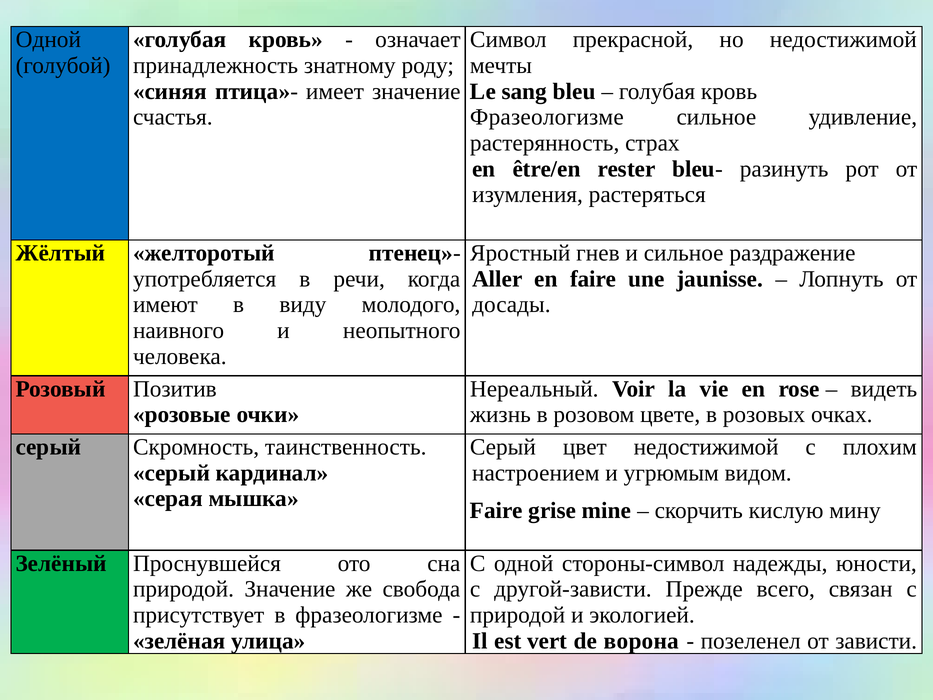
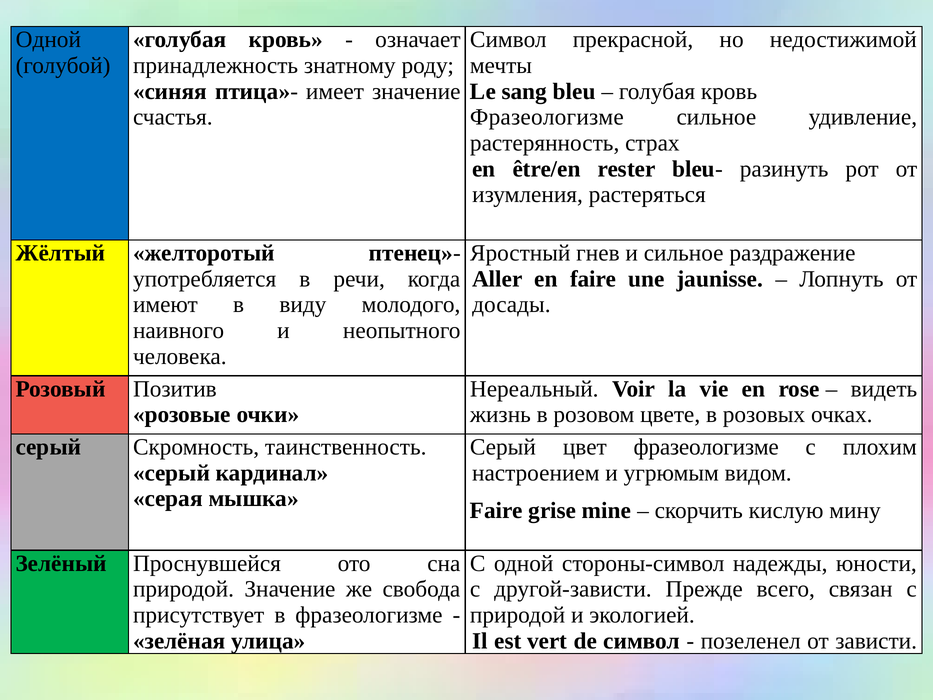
цвет недостижимой: недостижимой -> фразеологизме (706, 447)
de ворона: ворона -> символ (642, 641)
